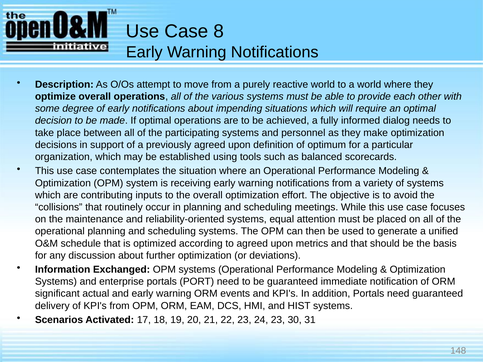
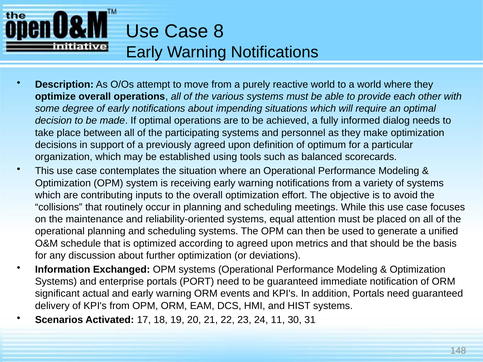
24 23: 23 -> 11 (278, 320)
